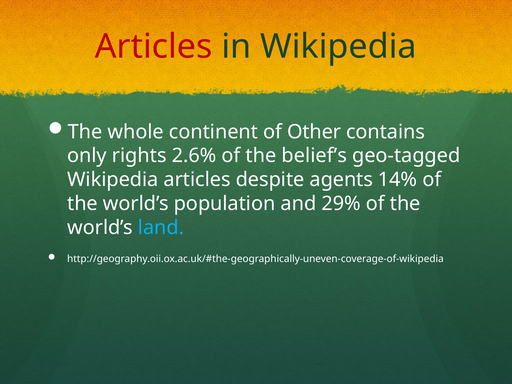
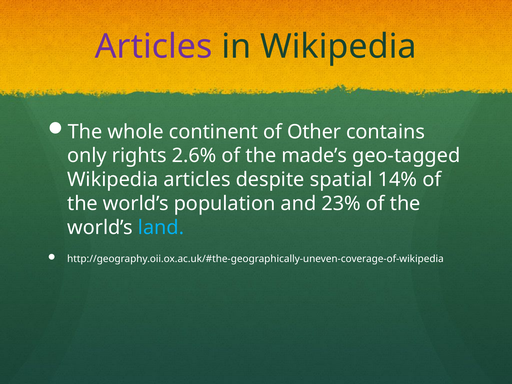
Articles colour: red -> purple (154, 47)
belief’s: belief’s -> made’s (314, 156)
agents: agents -> spatial (341, 180)
29%: 29% -> 23% (341, 204)
